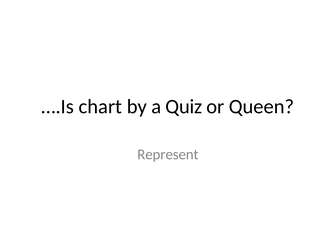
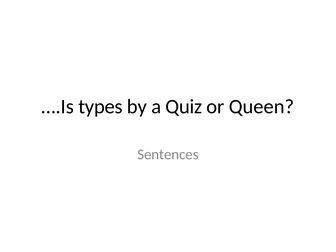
chart: chart -> types (100, 107)
Represent: Represent -> Sentences (168, 154)
